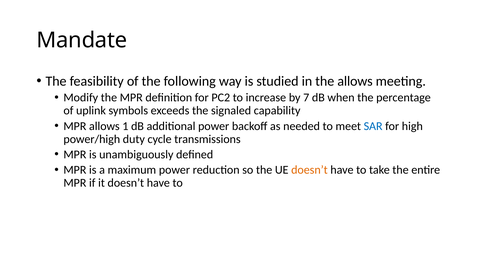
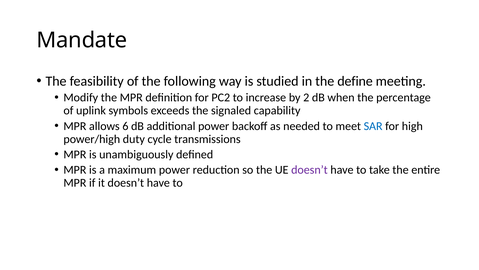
the allows: allows -> define (355, 81)
7: 7 -> 2 (306, 97)
1: 1 -> 6 (125, 126)
doesn’t colour: orange -> purple (309, 170)
